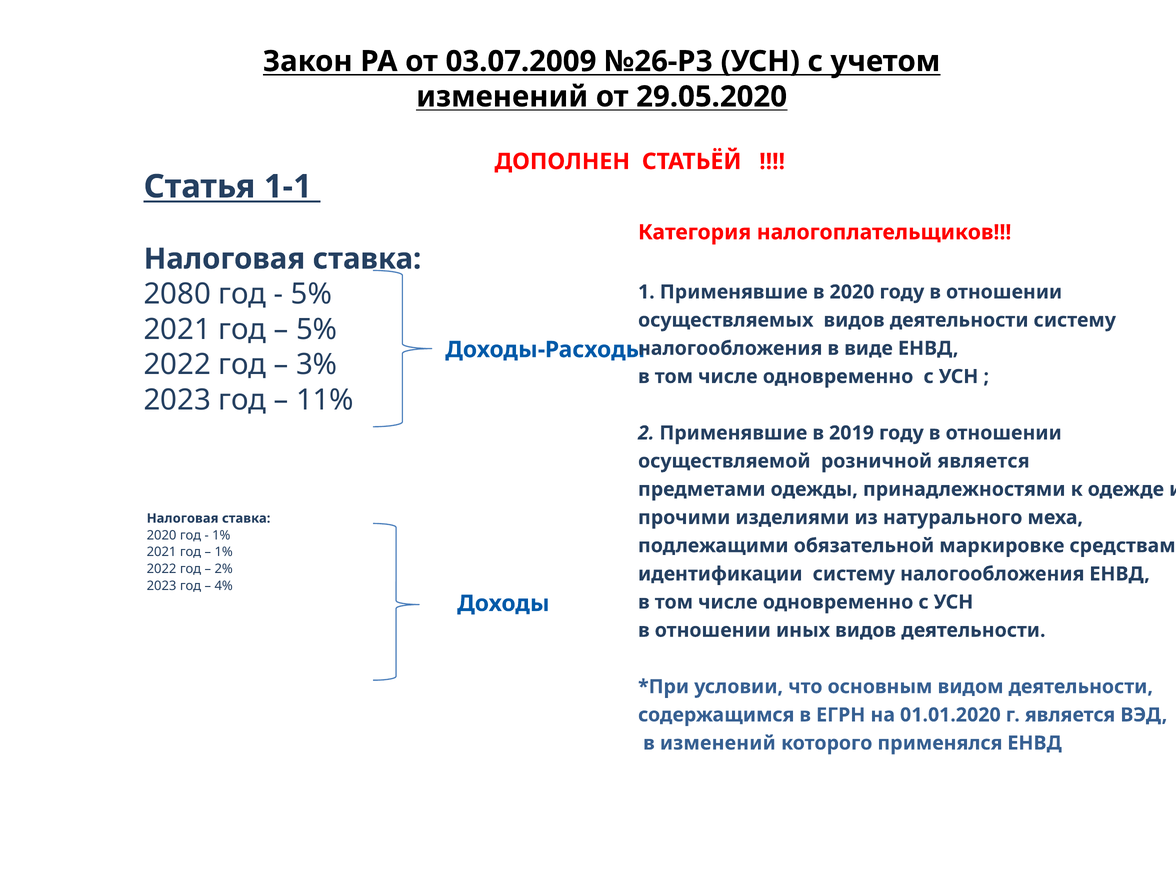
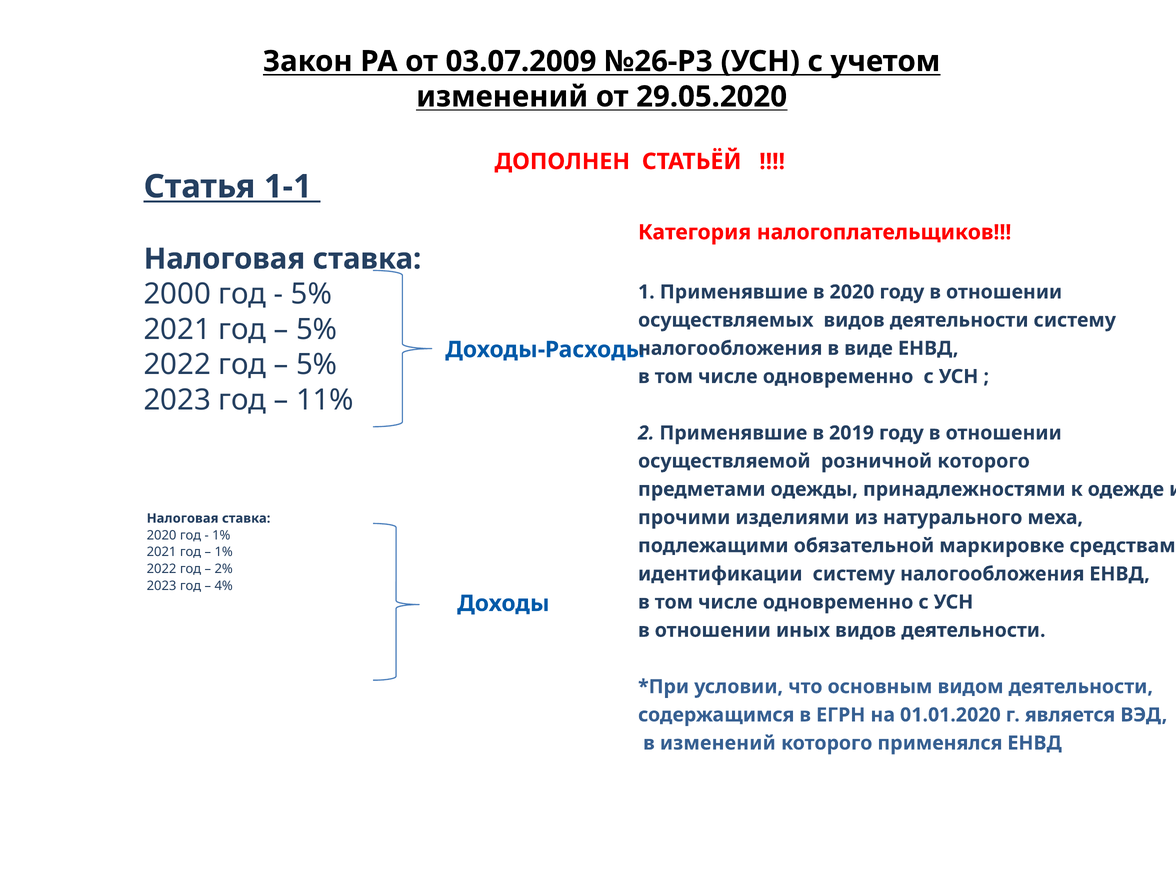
2080: 2080 -> 2000 (177, 294)
3%: 3% -> 5% (317, 365)
розничной является: является -> которого (984, 461)
